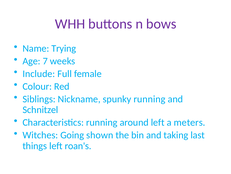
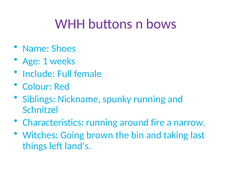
Trying: Trying -> Shoes (64, 48)
7: 7 -> 1 (45, 61)
around left: left -> fire (158, 122)
meters: meters -> narrow (190, 122)
shown: shown -> brown (100, 135)
roan's: roan's -> land's (78, 145)
